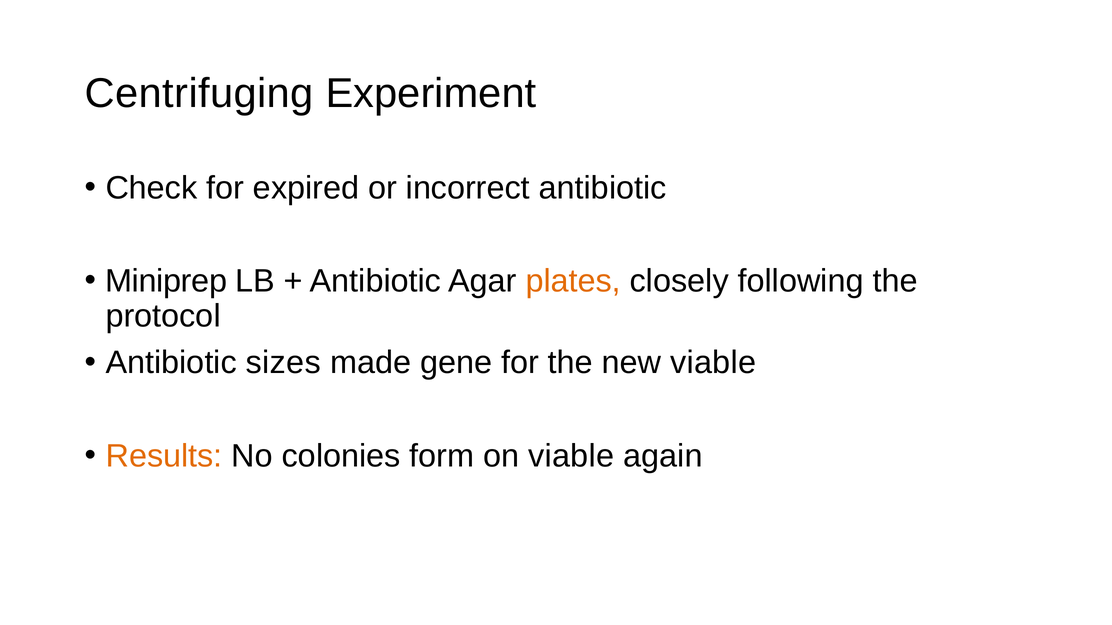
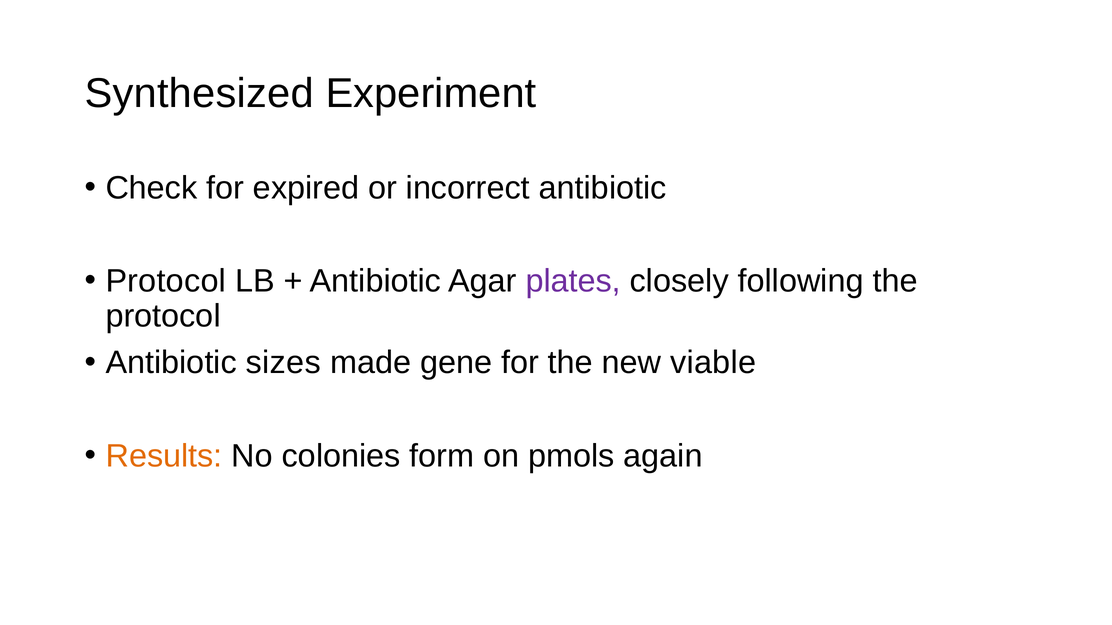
Centrifuging: Centrifuging -> Synthesized (199, 93)
Miniprep: Miniprep -> Protocol (166, 281)
plates colour: orange -> purple (573, 281)
on viable: viable -> pmols (571, 456)
